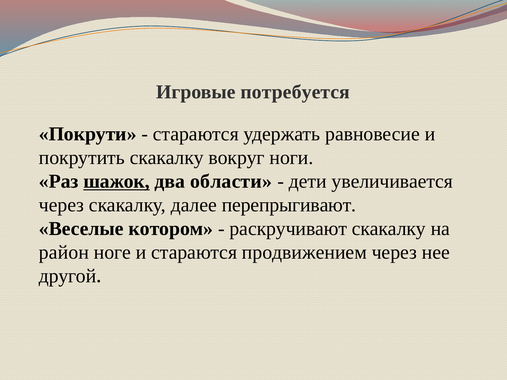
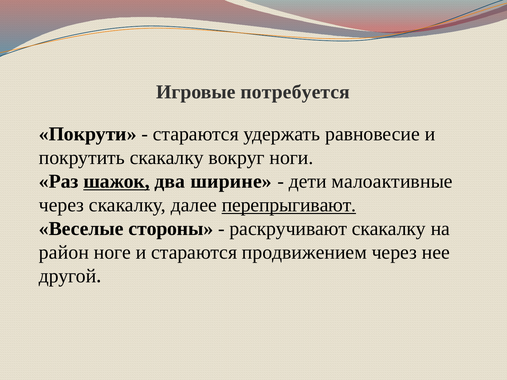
области: области -> ширине (231, 181)
увеличивается: увеличивается -> малоактивные (392, 181)
перепрыгивают underline: none -> present (289, 205)
котором: котором -> стороны (171, 229)
